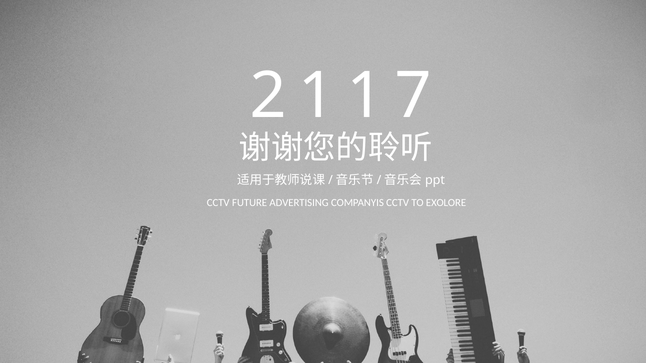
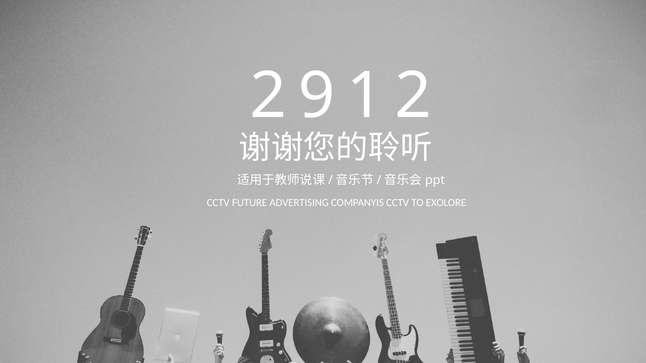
2 1: 1 -> 9 (317, 96)
1 7: 7 -> 2 (413, 96)
